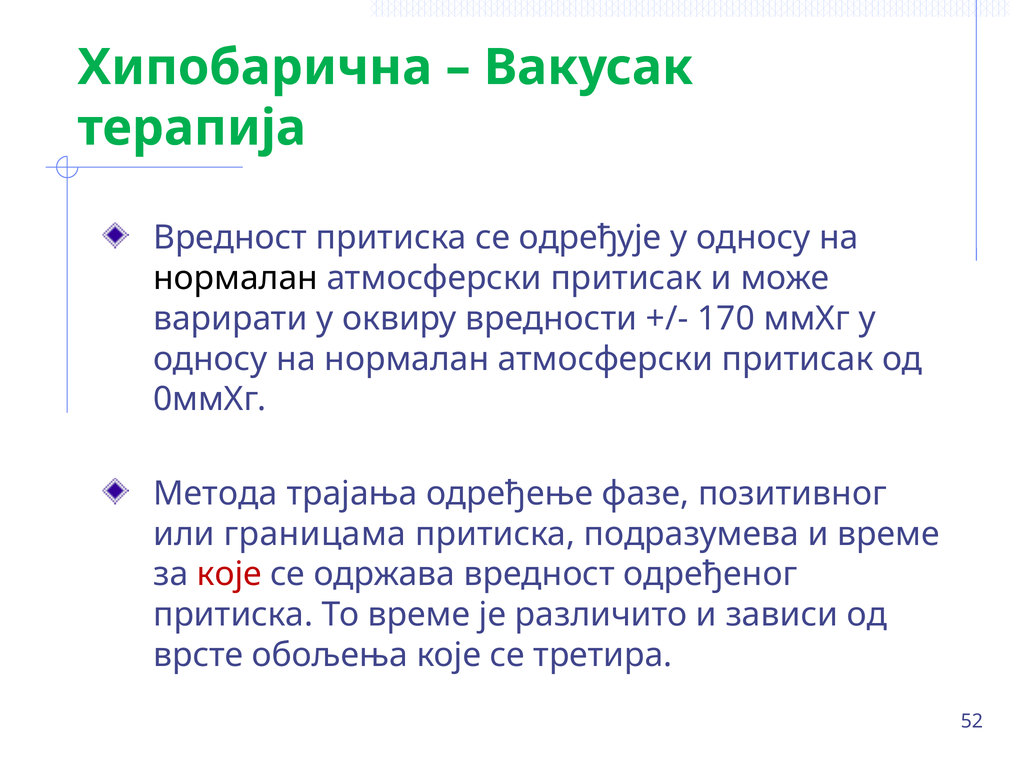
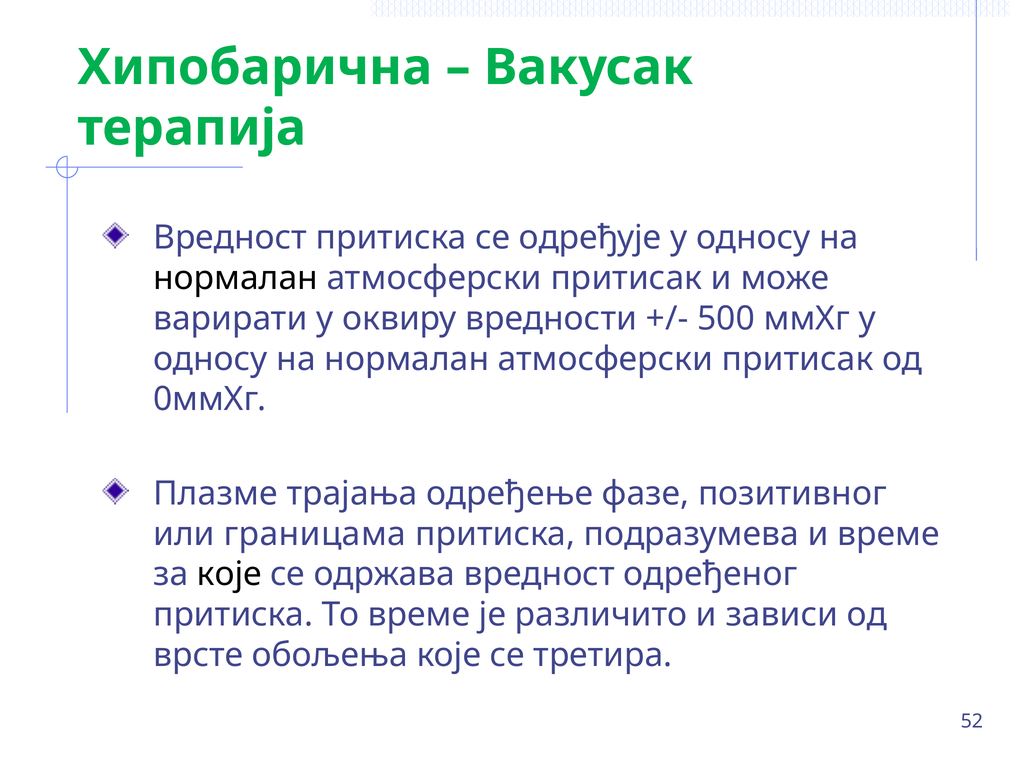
170: 170 -> 500 (726, 319)
Метода: Метода -> Плазме (215, 494)
које colour: red -> black (229, 575)
